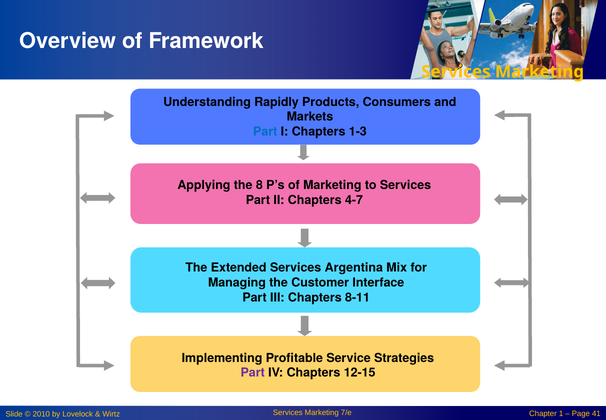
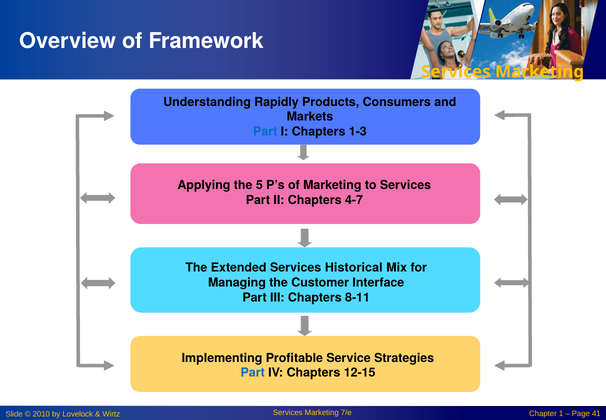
8: 8 -> 5 (259, 185)
Argentina: Argentina -> Historical (354, 268)
Part colour: purple -> blue (253, 373)
